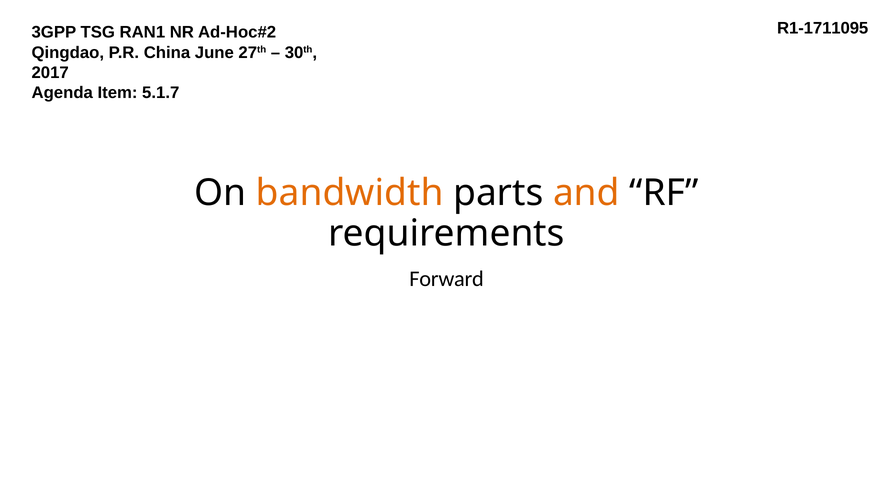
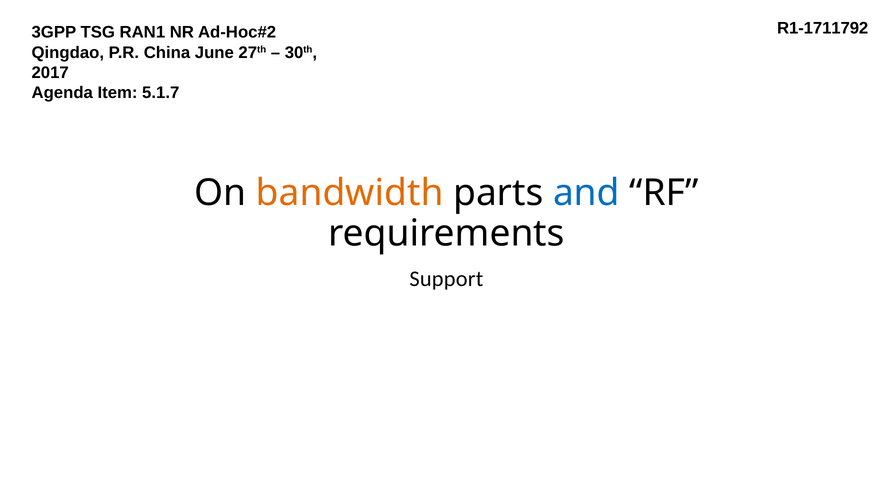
R1-1711095: R1-1711095 -> R1-1711792 (823, 28)
and colour: orange -> blue (586, 193)
Forward: Forward -> Support (446, 279)
